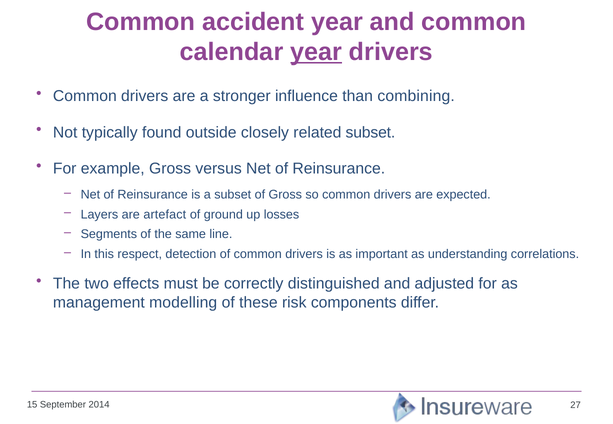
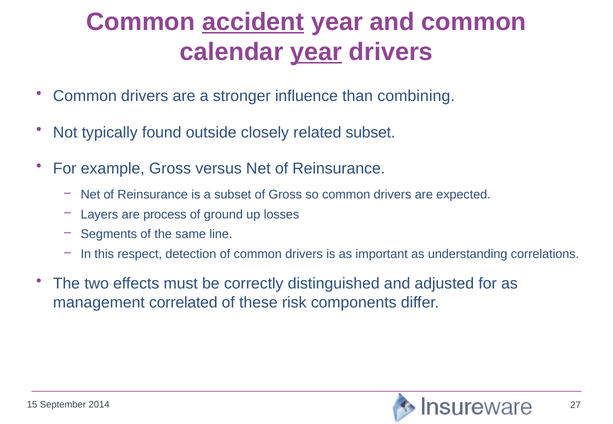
accident underline: none -> present (253, 22)
artefact: artefact -> process (165, 215)
modelling: modelling -> correlated (183, 303)
